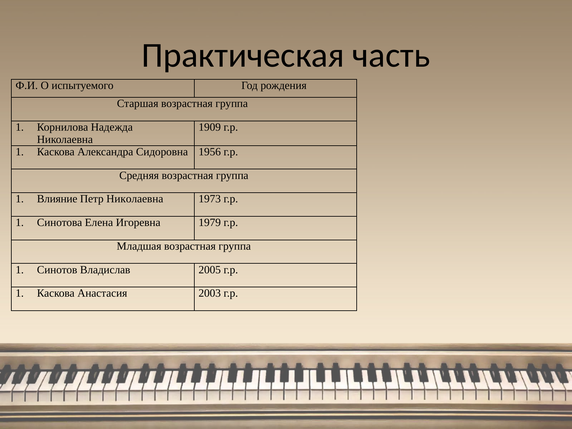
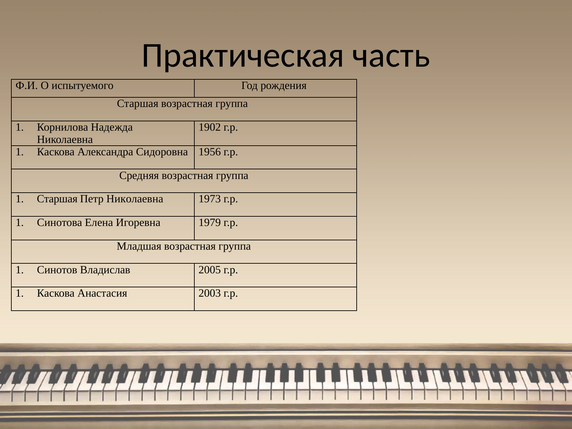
1909: 1909 -> 1902 (210, 127)
Влияние: Влияние -> Старшая (57, 199)
